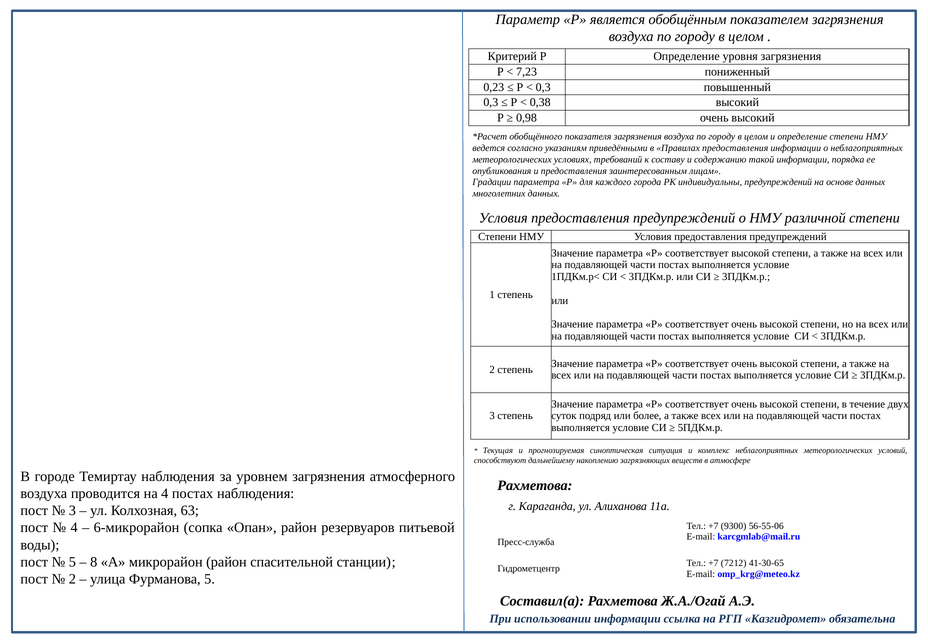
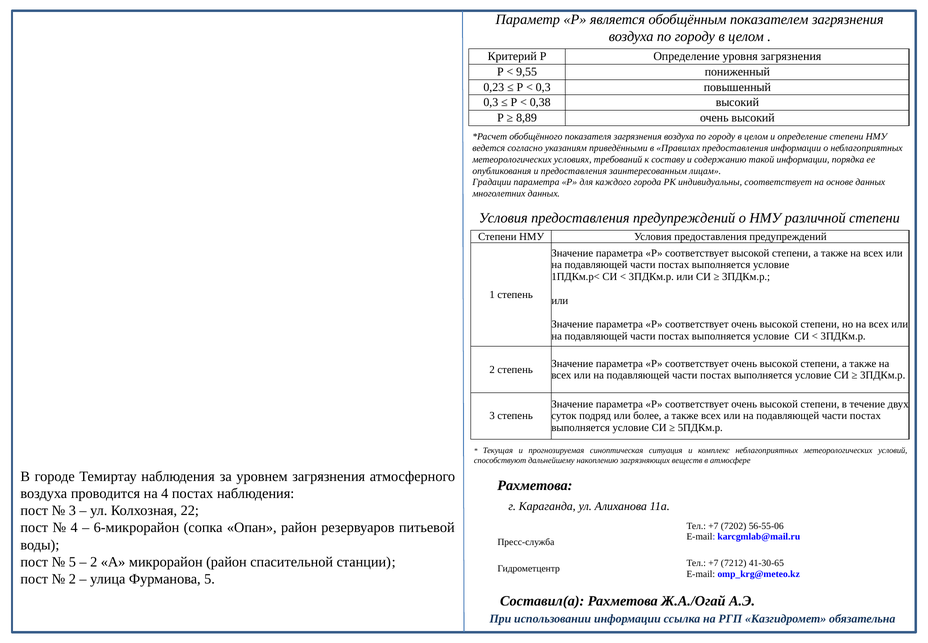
7,23: 7,23 -> 9,55 (527, 72)
0,98: 0,98 -> 8,89 (526, 118)
индивидуальны предупреждений: предупреждений -> соответствует (778, 182)
63: 63 -> 22 (190, 510)
9300: 9300 -> 7202 (734, 526)
8: 8 -> 2 (94, 562)
